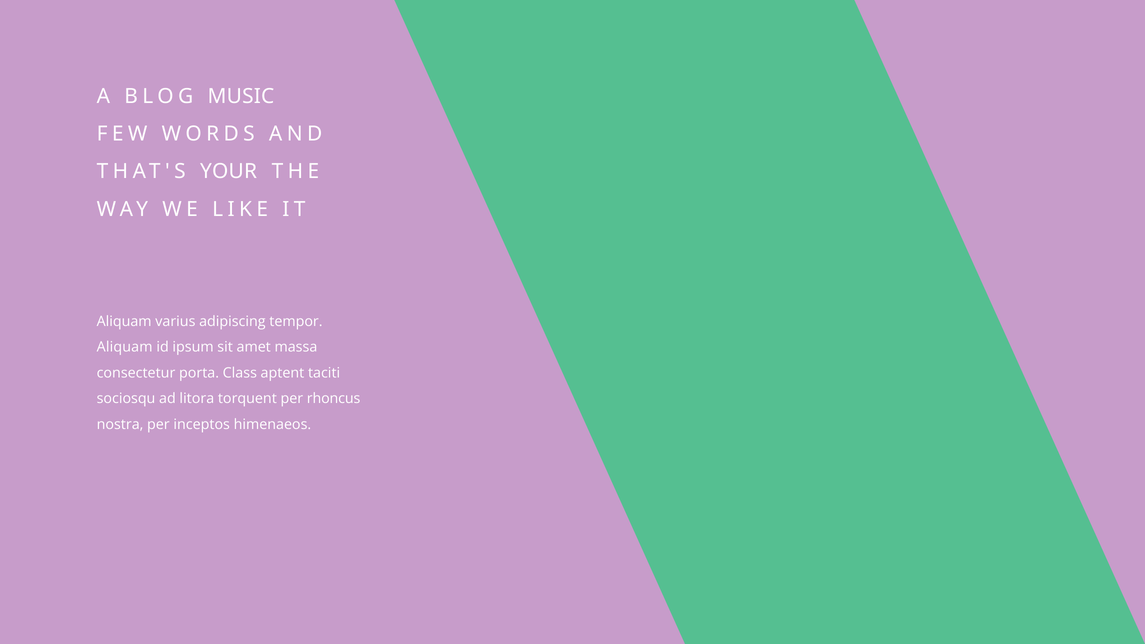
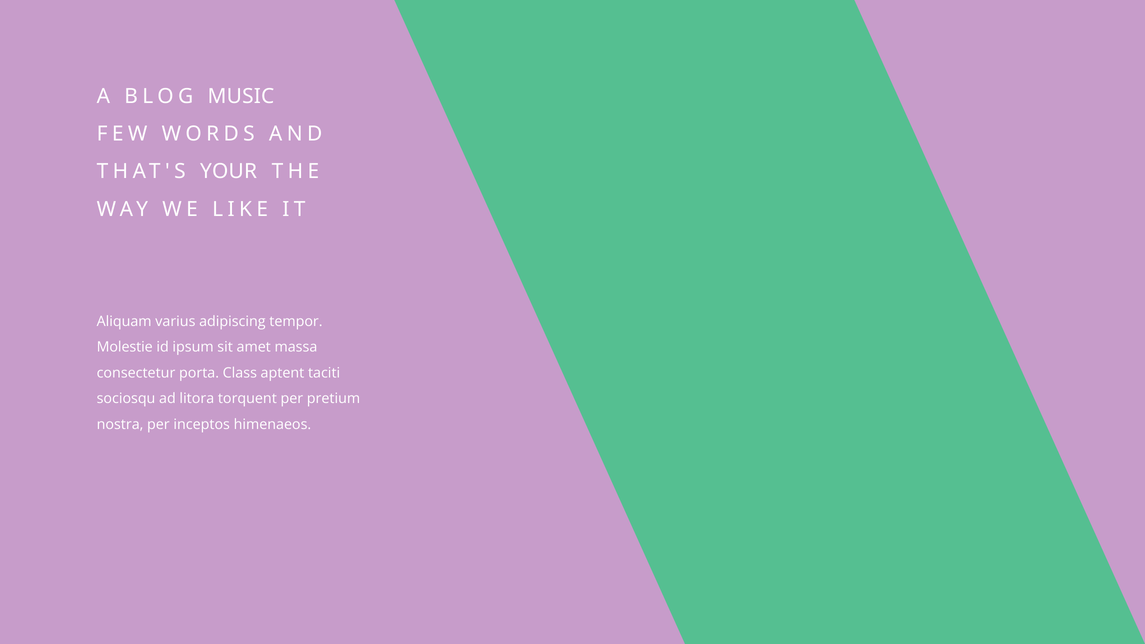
Aliquam: Aliquam -> Molestie (125, 347)
rhoncus: rhoncus -> pretium (334, 399)
